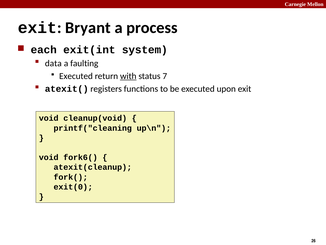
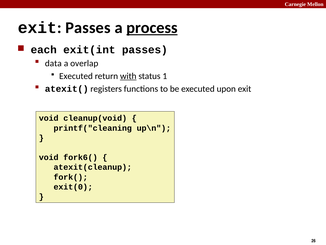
exit Bryant: Bryant -> Passes (88, 28)
process underline: none -> present (152, 28)
exit(int system: system -> passes (145, 50)
faulting: faulting -> overlap (84, 63)
7: 7 -> 1 (165, 76)
